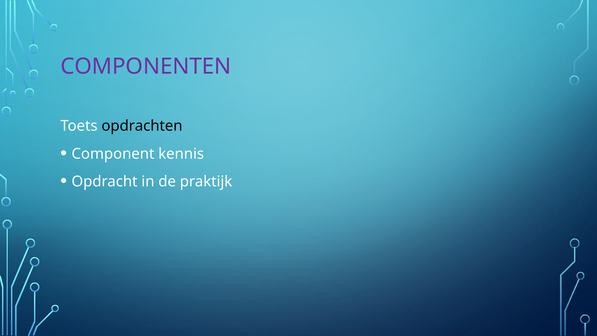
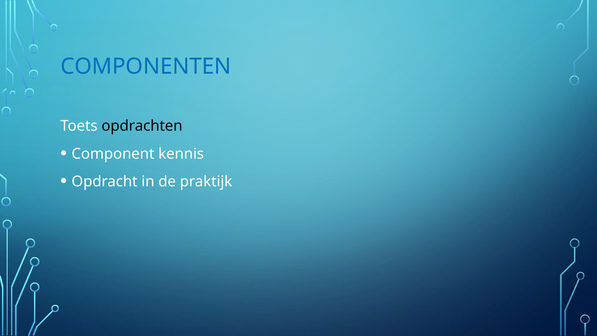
COMPONENTEN colour: purple -> blue (146, 66)
